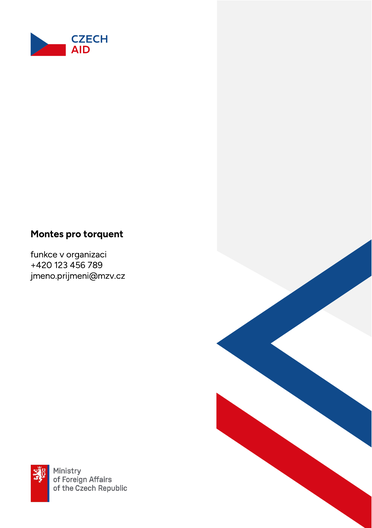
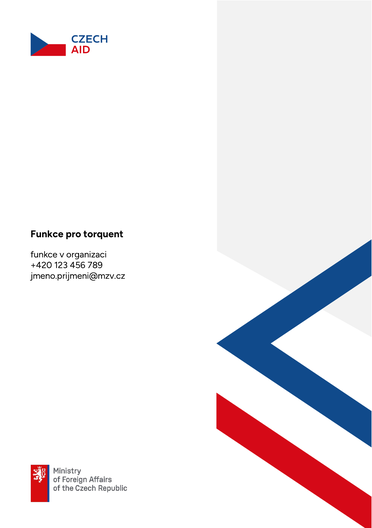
Montes: Montes -> Funkce (47, 234)
